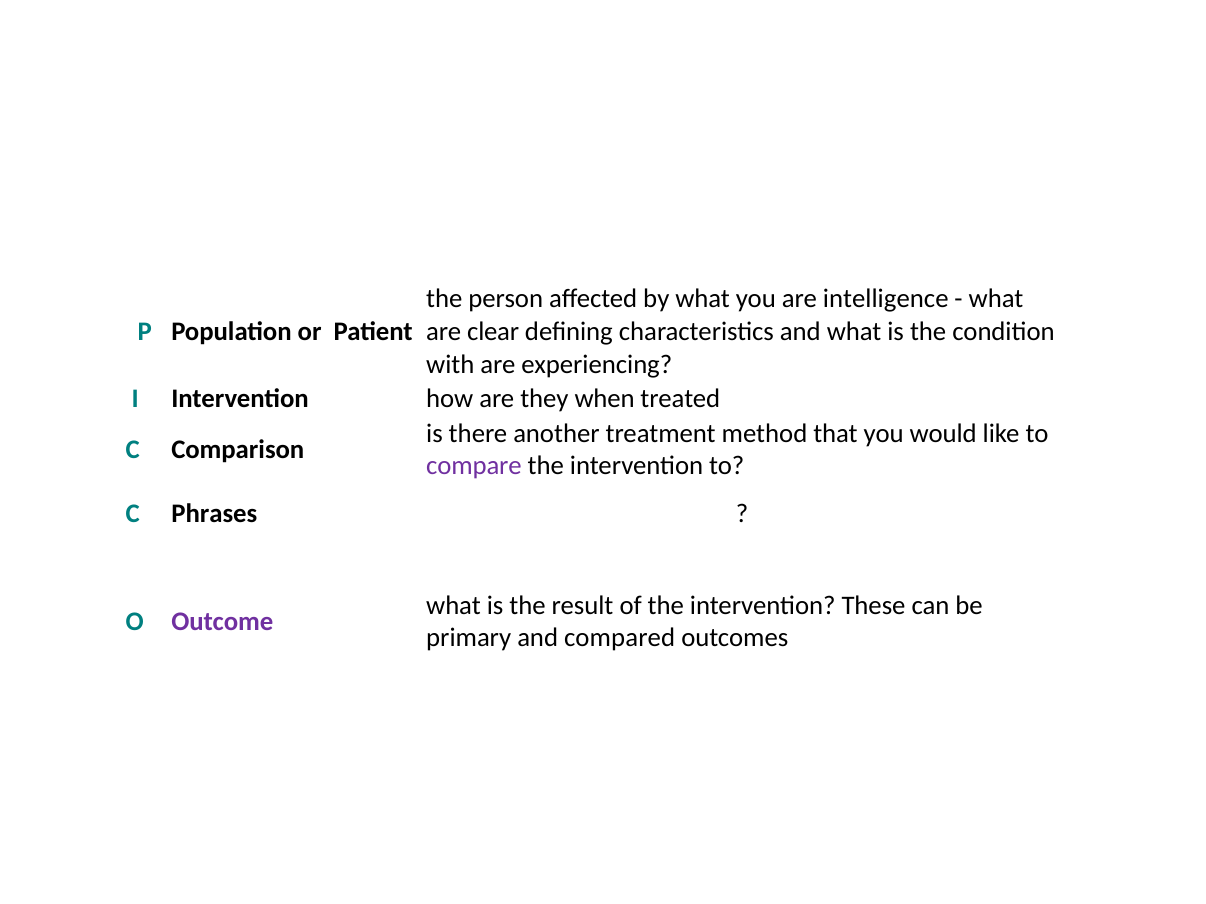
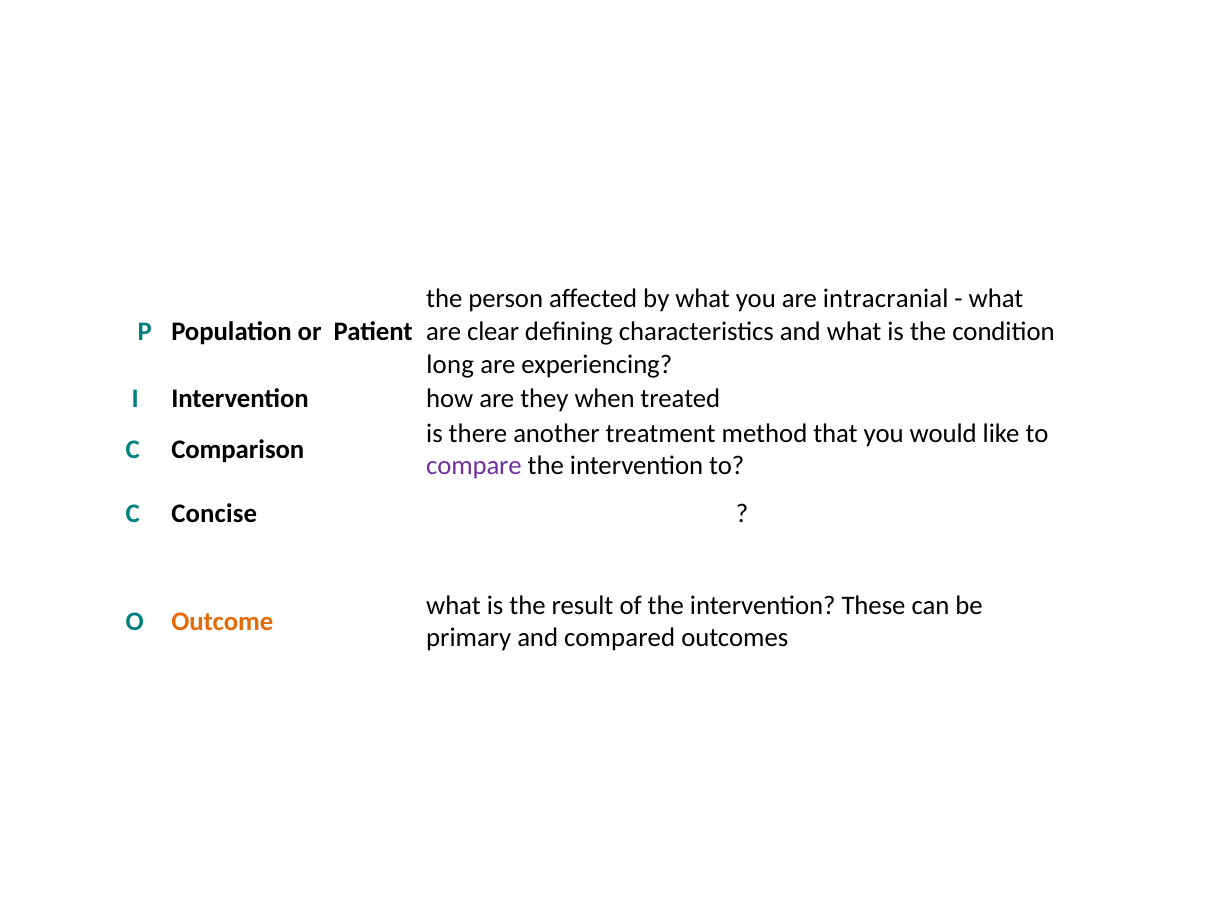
intelligence: intelligence -> intracranial (886, 299)
with: with -> long (450, 364)
Phrases: Phrases -> Concise (214, 514)
Outcome colour: purple -> orange (222, 622)
